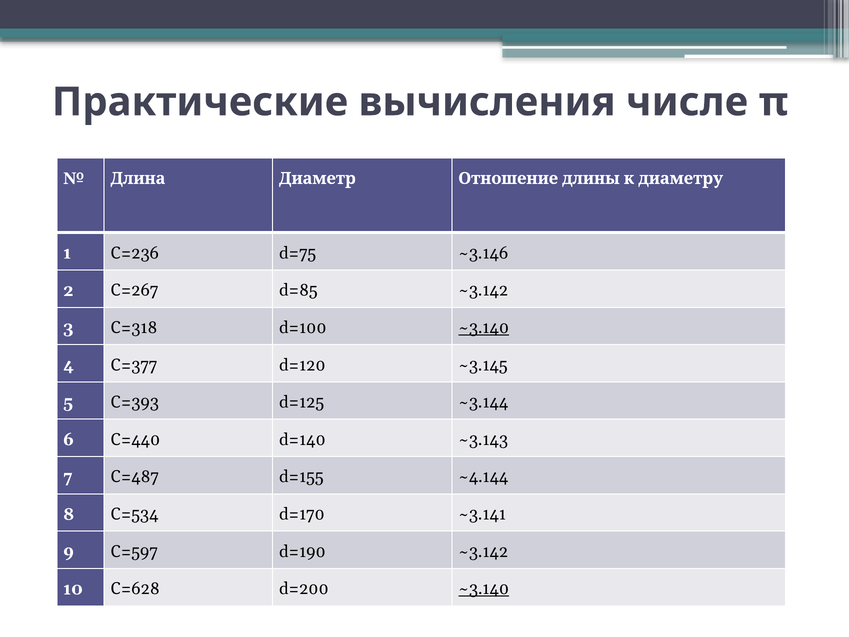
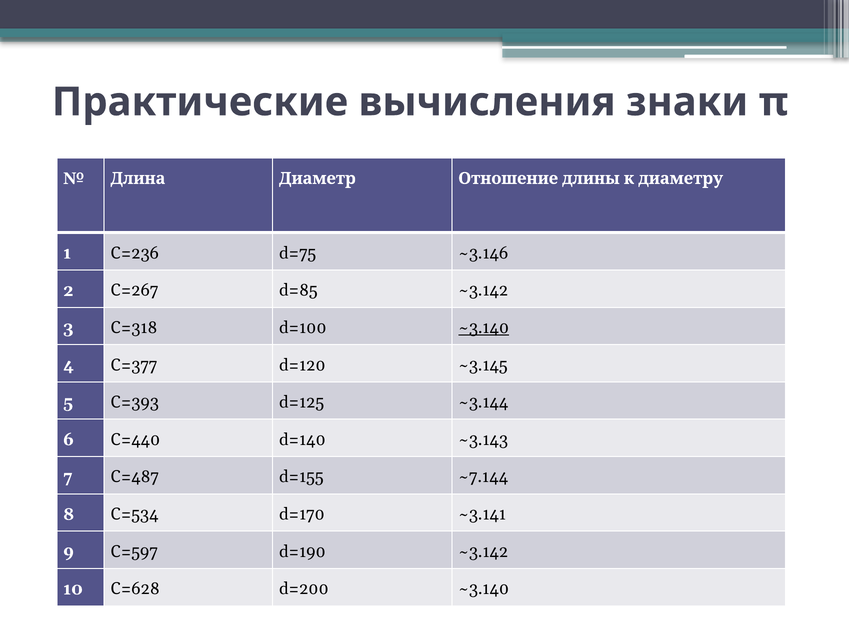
числе: числе -> знаки (687, 102)
~4.144: ~4.144 -> ~7.144 (483, 477)
~3.140 underline: present -> none (484, 589)
